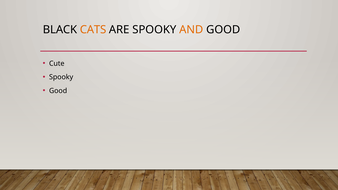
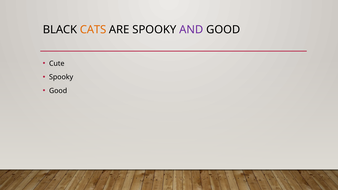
AND colour: orange -> purple (191, 30)
